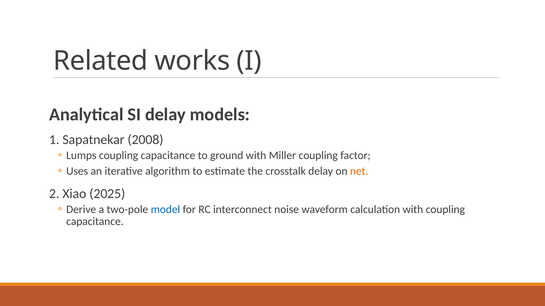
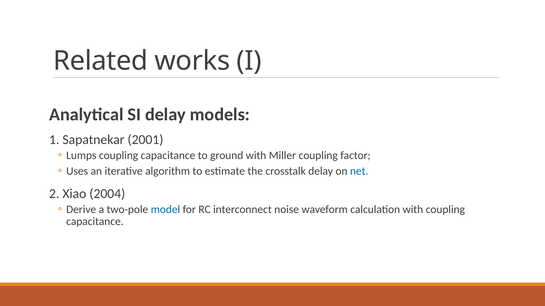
2008: 2008 -> 2001 (145, 140)
net colour: orange -> blue (359, 171)
2025: 2025 -> 2004 (107, 194)
